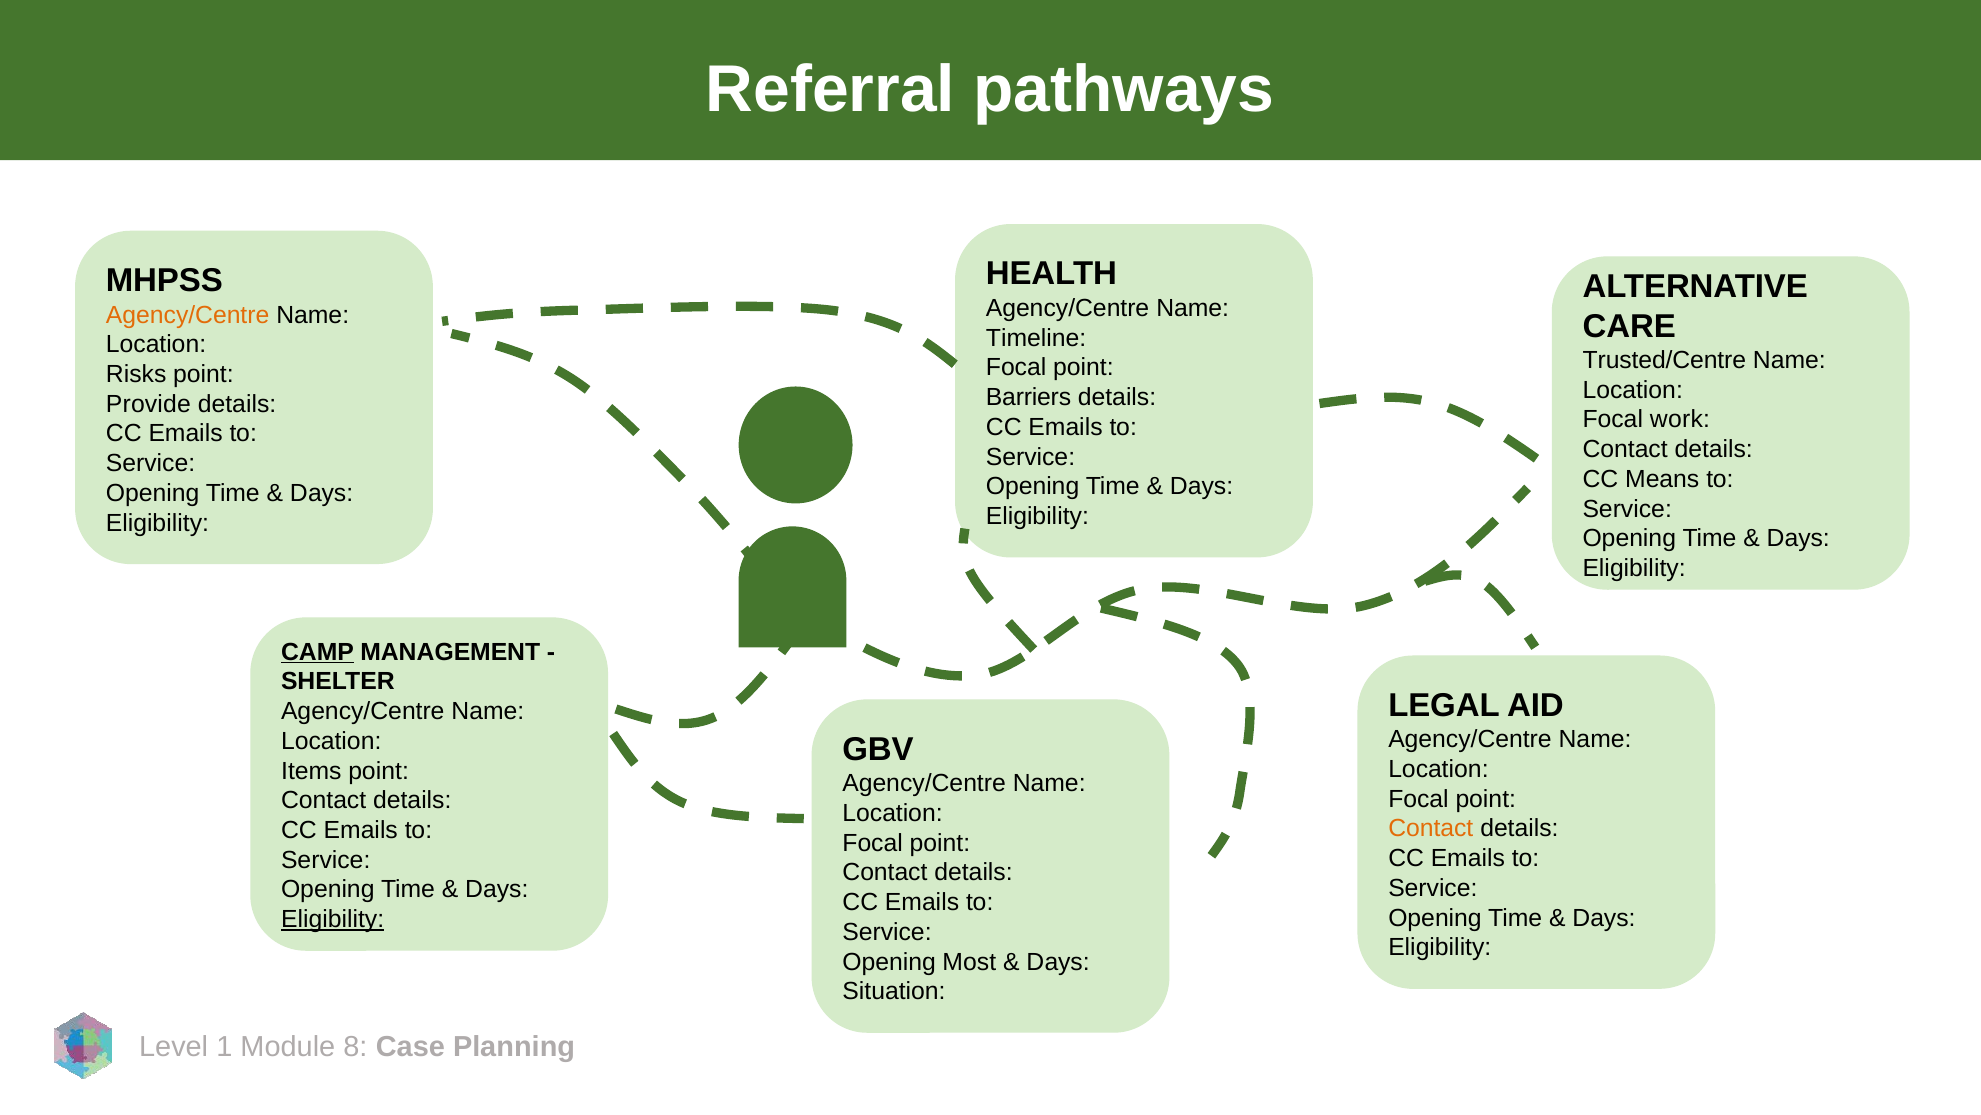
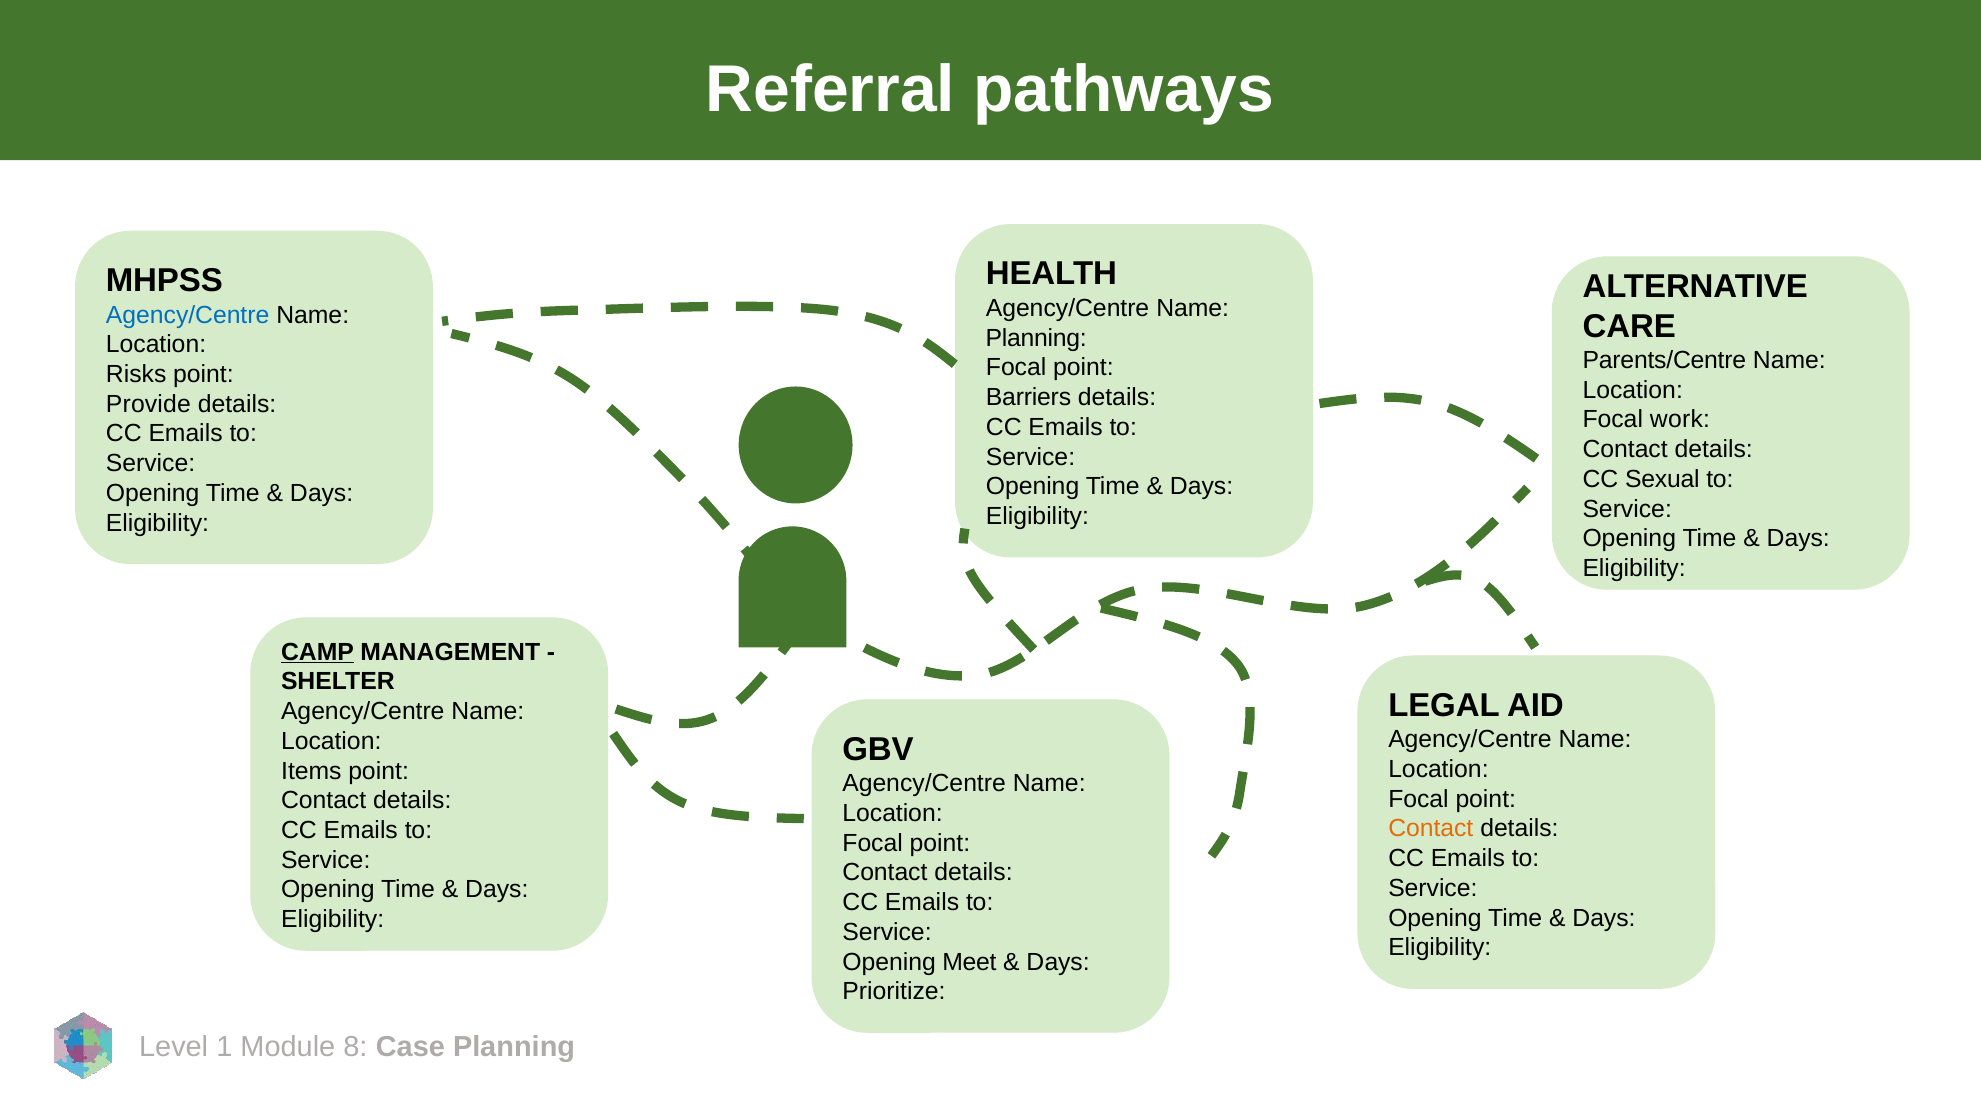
Agency/Centre colour: orange -> blue (188, 315)
Timeline: Timeline -> Planning (1036, 338)
Trusted/Centre: Trusted/Centre -> Parents/Centre (1664, 360)
Means: Means -> Sexual (1662, 479)
Eligibility underline: present -> none (333, 919)
Most: Most -> Meet (969, 961)
Situation: Situation -> Prioritize (894, 991)
